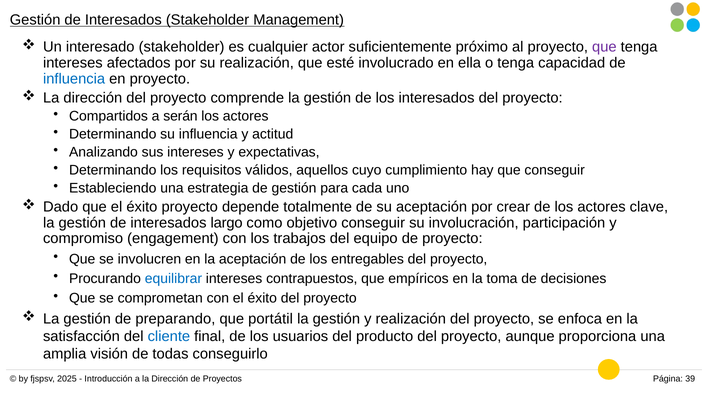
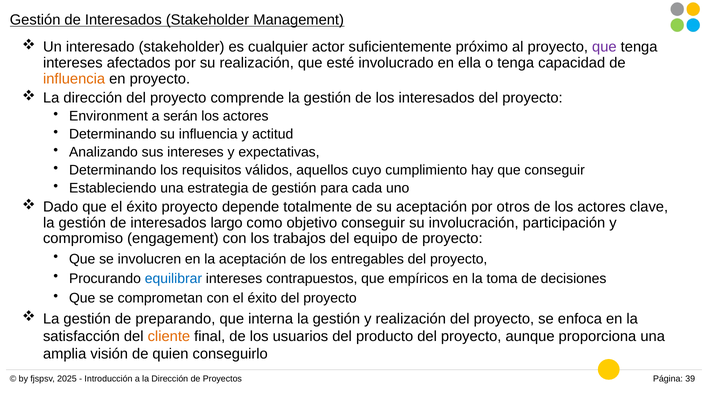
influencia colour: blue -> orange (74, 79)
Compartidos: Compartidos -> Environment (108, 117)
crear: crear -> otros (513, 207)
portátil: portátil -> interna (271, 319)
cliente colour: blue -> orange (169, 337)
todas: todas -> quien (170, 354)
